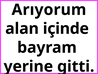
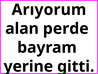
içinde: içinde -> perde (66, 28)
